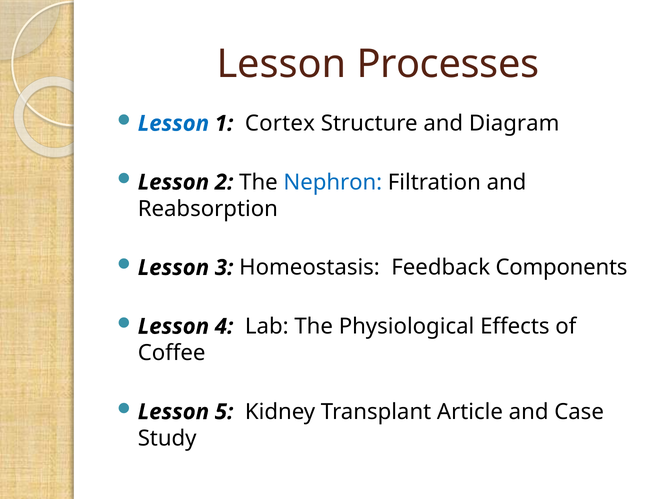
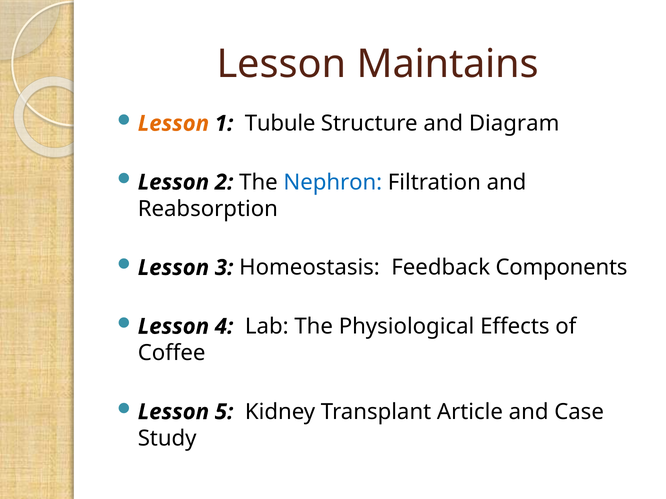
Processes: Processes -> Maintains (448, 64)
Lesson colour: blue -> orange (173, 124)
Cortex: Cortex -> Tubule (280, 124)
